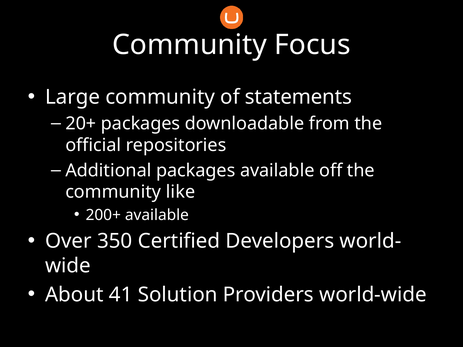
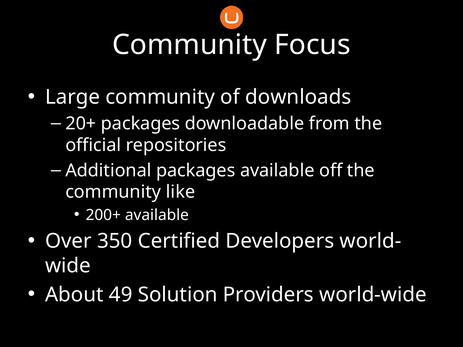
statements: statements -> downloads (298, 97)
41: 41 -> 49 (121, 295)
